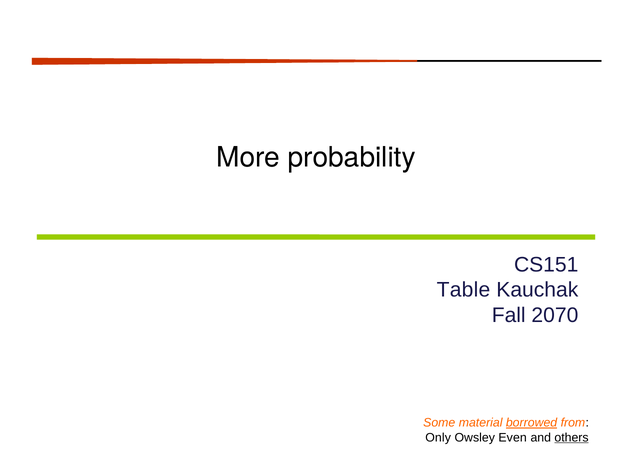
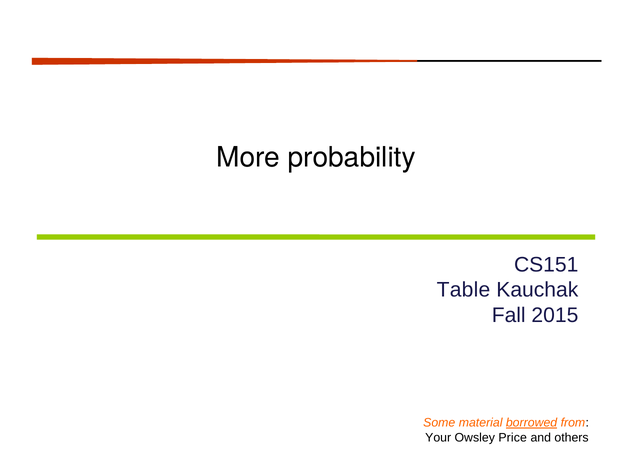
2070: 2070 -> 2015 (555, 315)
Only: Only -> Your (438, 438)
Even: Even -> Price (513, 438)
others underline: present -> none (572, 438)
